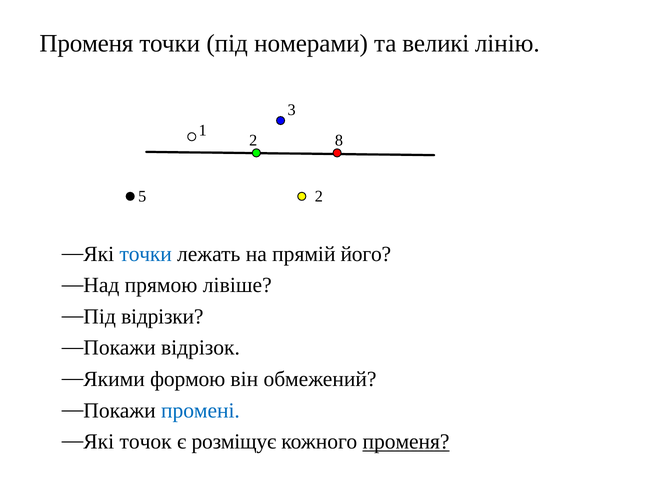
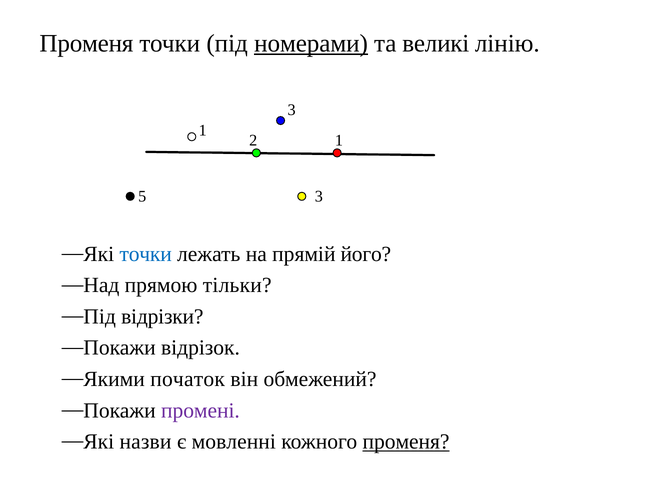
номерами underline: none -> present (311, 43)
2 8: 8 -> 1 (339, 140)
5 2: 2 -> 3 (319, 196)
лівіше: лівіше -> тільки (237, 285)
формою: формою -> початок (188, 379)
промені colour: blue -> purple (200, 410)
точок: точок -> назви (145, 441)
розміщує: розміщує -> мовленні (234, 441)
